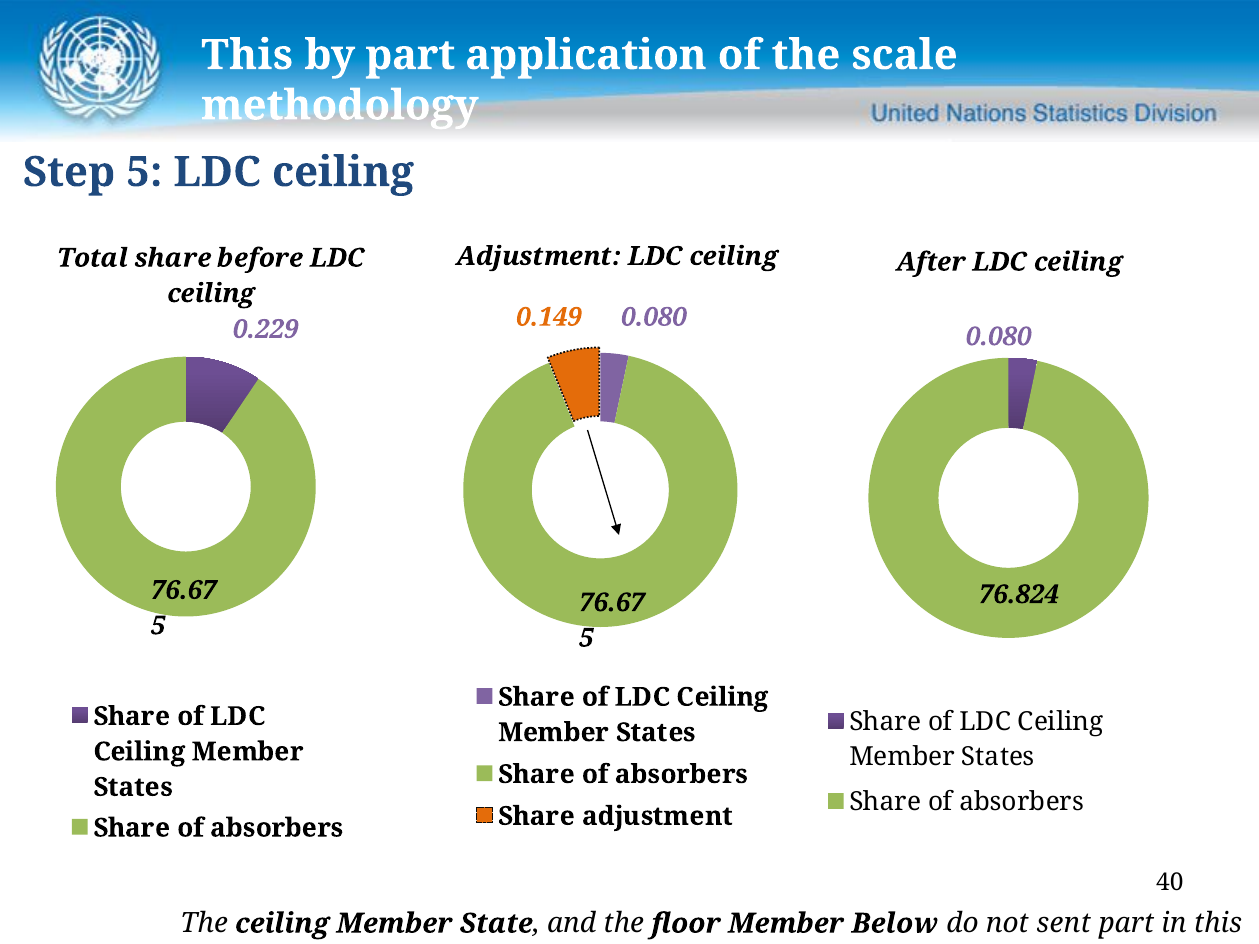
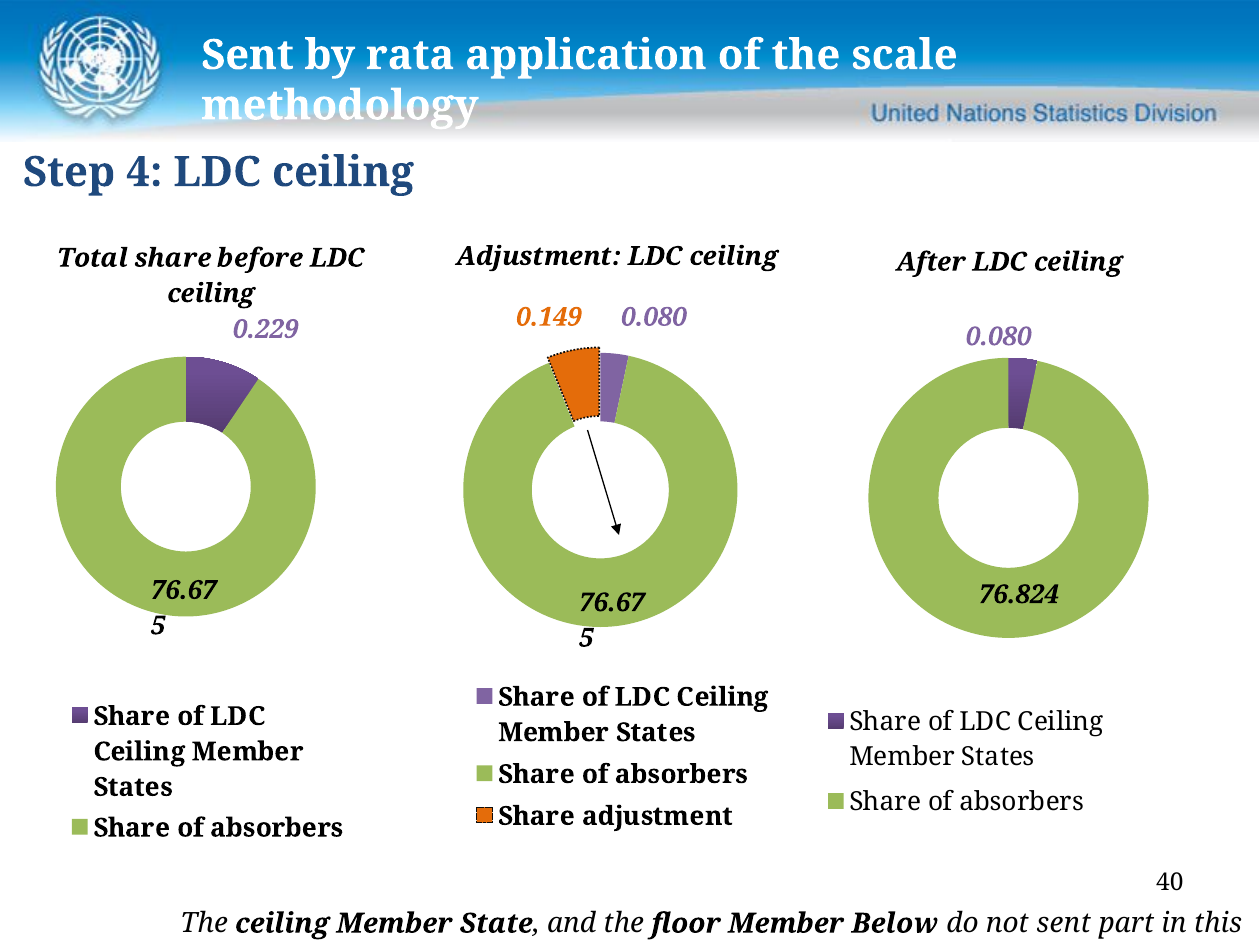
This: This -> Sent (247, 55)
by part: part -> rata (410, 55)
Step 5: 5 -> 4 (144, 172)
